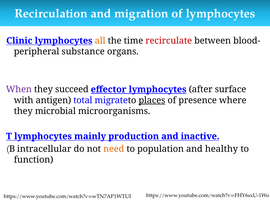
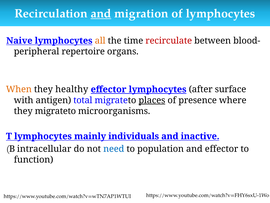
and underline: none -> present (101, 14)
Clinic: Clinic -> Naive (19, 41)
substance: substance -> repertoire (83, 51)
When colour: purple -> orange (19, 89)
succeed: succeed -> healthy (72, 89)
they microbial: microbial -> migrateto (55, 111)
production: production -> individuals (134, 136)
need colour: orange -> blue (114, 149)
and healthy: healthy -> effector (222, 149)
